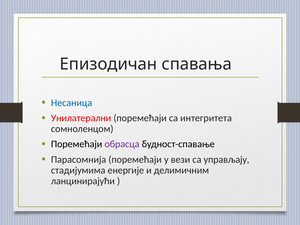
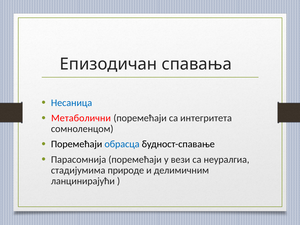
Унилатерални: Унилатерални -> Метаболични (81, 118)
обрасца colour: purple -> blue (122, 144)
управљају: управљају -> неуралгиа (227, 159)
eнeргиje: eнeргиje -> природе (126, 170)
